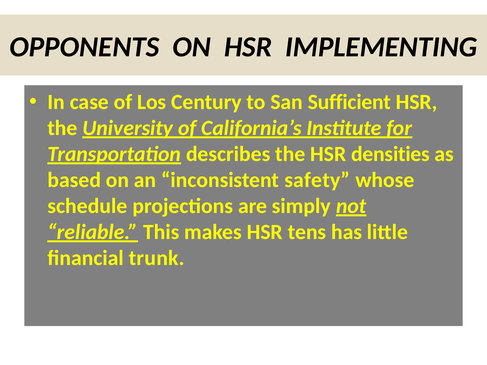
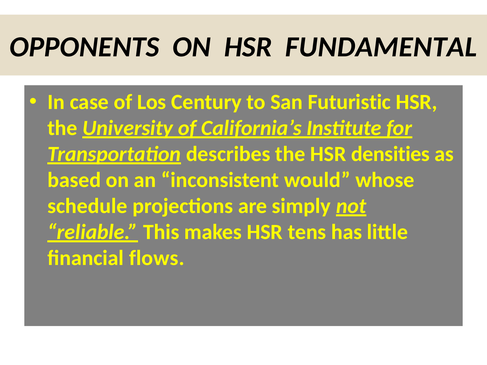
IMPLEMENTING: IMPLEMENTING -> FUNDAMENTAL (381, 47)
Sufficient: Sufficient -> Futuristic (349, 102)
safety: safety -> would (317, 180)
trunk: trunk -> flows (157, 258)
